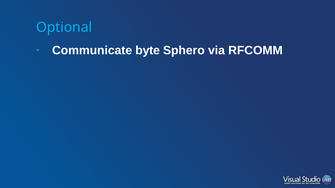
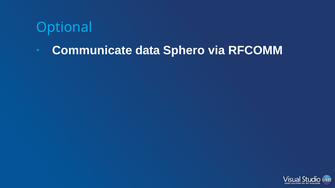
byte: byte -> data (148, 51)
